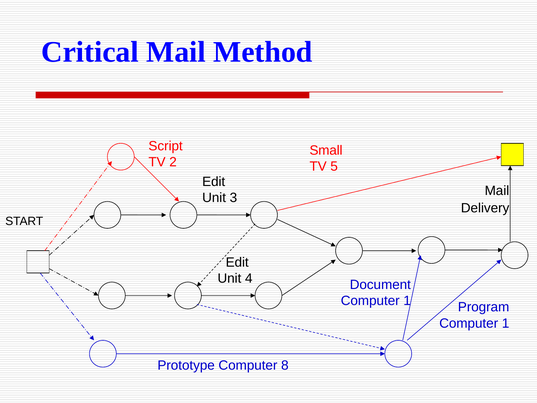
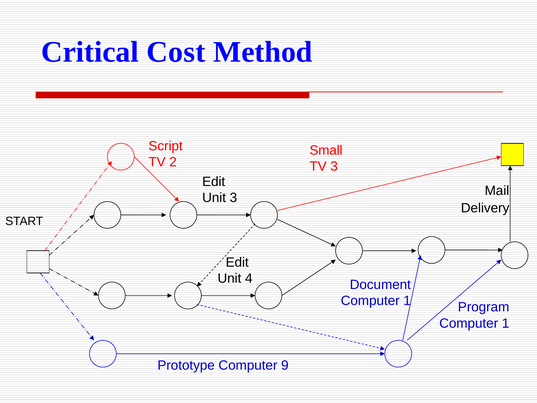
Critical Mail: Mail -> Cost (176, 52)
TV 5: 5 -> 3 (334, 166)
8: 8 -> 9 (285, 365)
